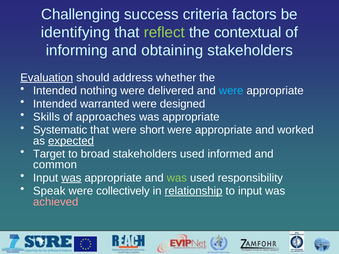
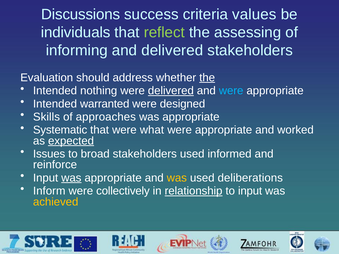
Challenging: Challenging -> Discussions (81, 14)
factors: factors -> values (254, 14)
identifying: identifying -> individuals (76, 32)
contextual: contextual -> assessing (248, 32)
and obtaining: obtaining -> delivered (172, 50)
Evaluation underline: present -> none (47, 78)
the underline: none -> present (207, 78)
delivered underline: none -> present (171, 91)
short: short -> what (152, 130)
Target: Target -> Issues (49, 154)
common: common -> reinforce (55, 165)
was colour: light green -> yellow (177, 178)
responsibility: responsibility -> deliberations (250, 178)
Speak: Speak -> Inform (49, 191)
achieved colour: pink -> yellow (56, 202)
